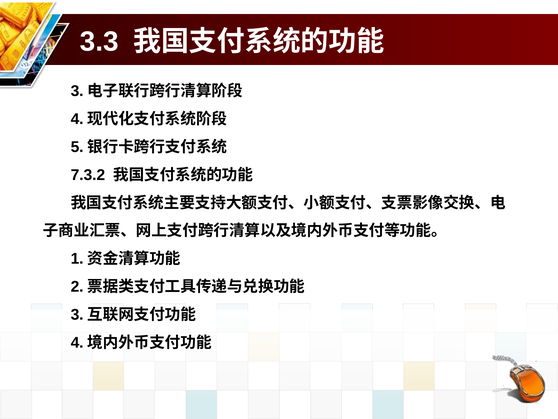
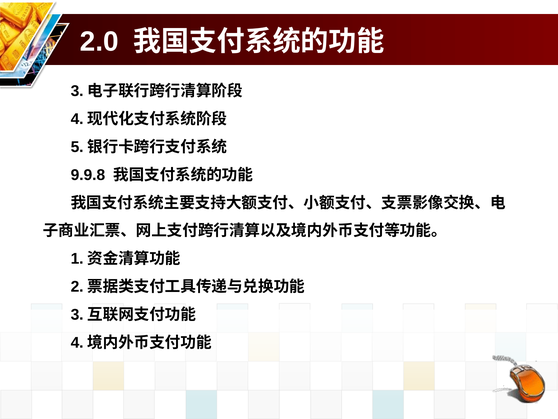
3.3: 3.3 -> 2.0 (99, 41)
7.3.2: 7.3.2 -> 9.9.8 (88, 175)
